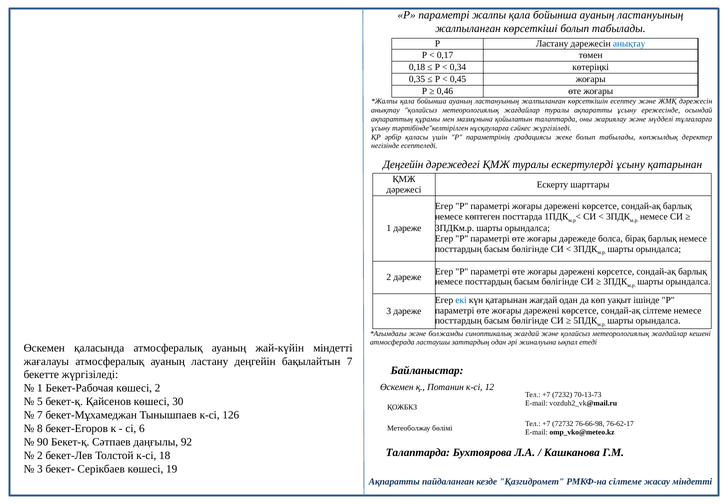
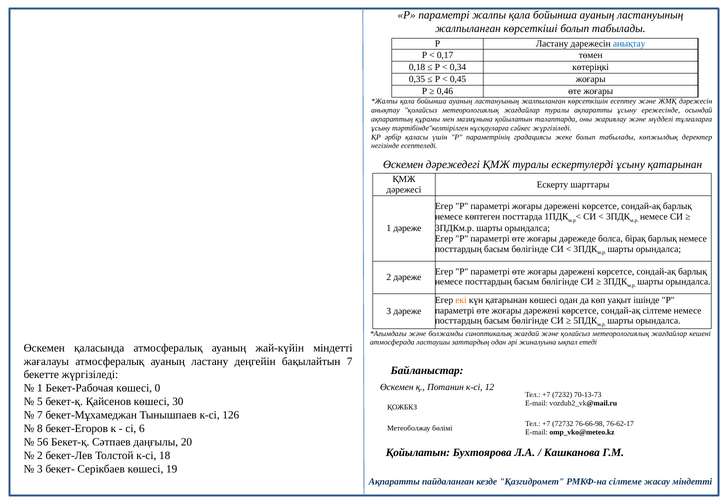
Деңгейін: Деңгейін -> Өскемен (403, 165)
екі colour: blue -> orange (461, 300)
қатарынан жағдай: жағдай -> көшесі (543, 300)
көшесі 2: 2 -> 0 (158, 388)
90: 90 -> 56 (43, 442)
92: 92 -> 20 (186, 442)
Талаптарда: Талаптарда -> Қойылатын (418, 453)
